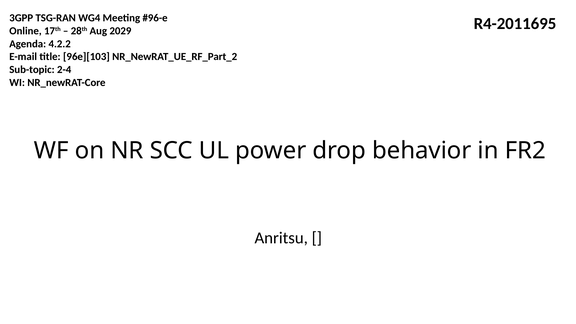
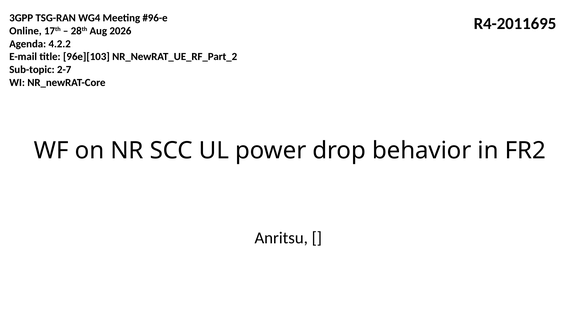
2029: 2029 -> 2026 (120, 31)
2-4: 2-4 -> 2-7 (64, 70)
